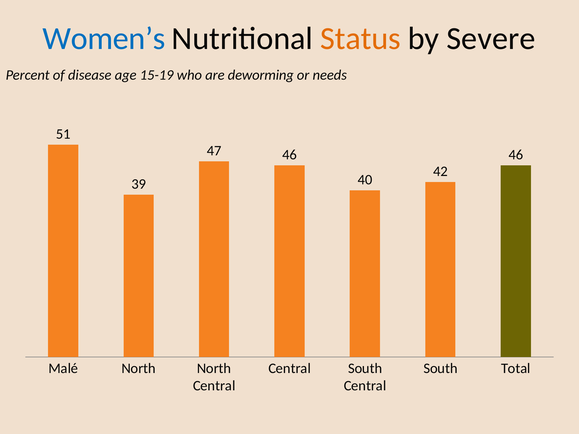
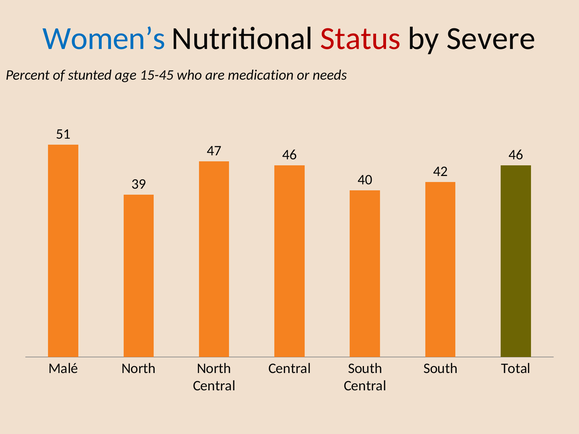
Status colour: orange -> red (361, 38)
disease: disease -> stunted (90, 75)
15-19: 15-19 -> 15-45 (157, 75)
deworming: deworming -> medication (261, 75)
